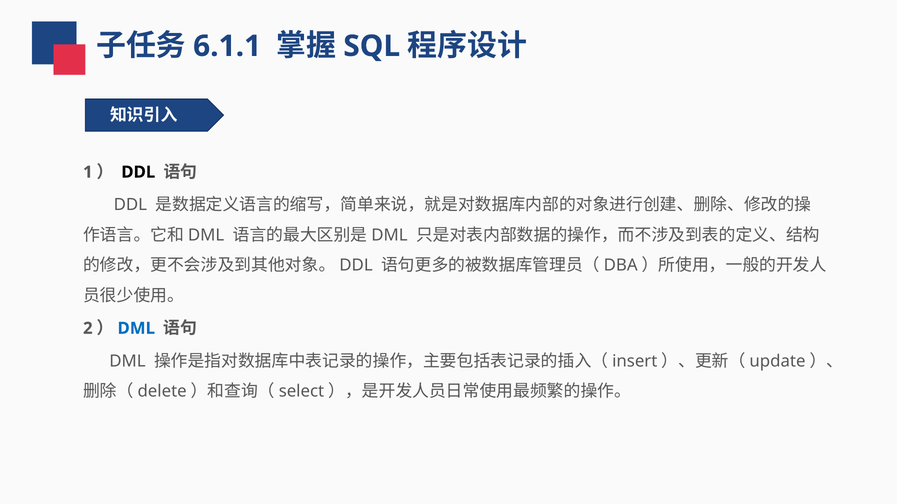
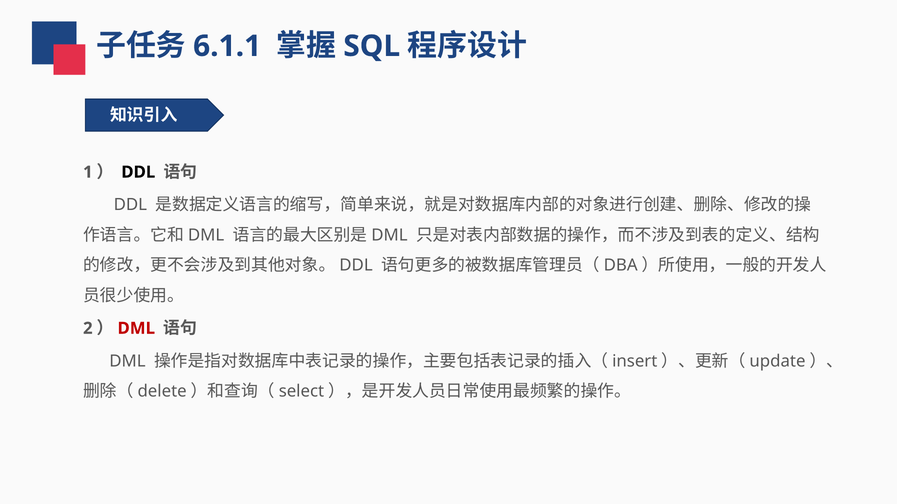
DML colour: blue -> red (136, 329)
